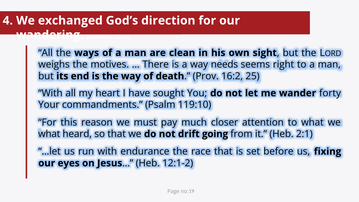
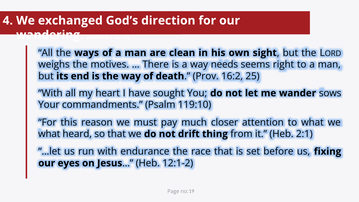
forty: forty -> sows (330, 93)
going: going -> thing (215, 134)
